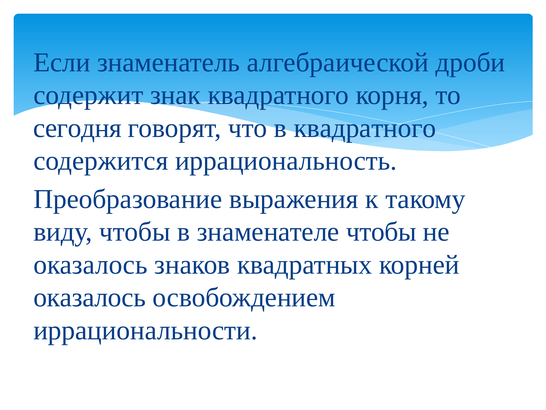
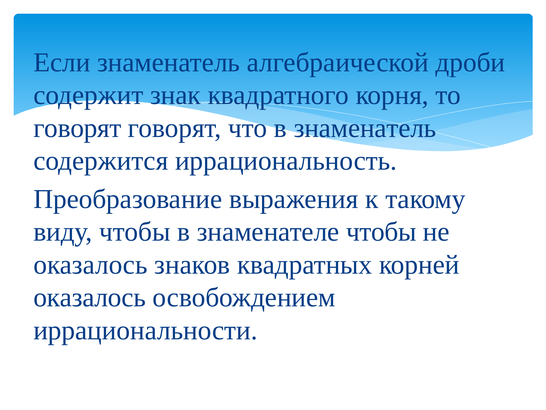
сегодня: сегодня -> говорят (77, 128)
в квадратного: квадратного -> знаменатель (365, 128)
